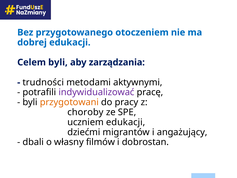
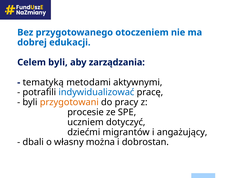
trudności: trudności -> tematyką (43, 82)
indywidualizować colour: purple -> blue (97, 92)
choroby: choroby -> procesie (86, 112)
uczniem edukacji: edukacji -> dotyczyć (126, 122)
filmów: filmów -> można (100, 142)
